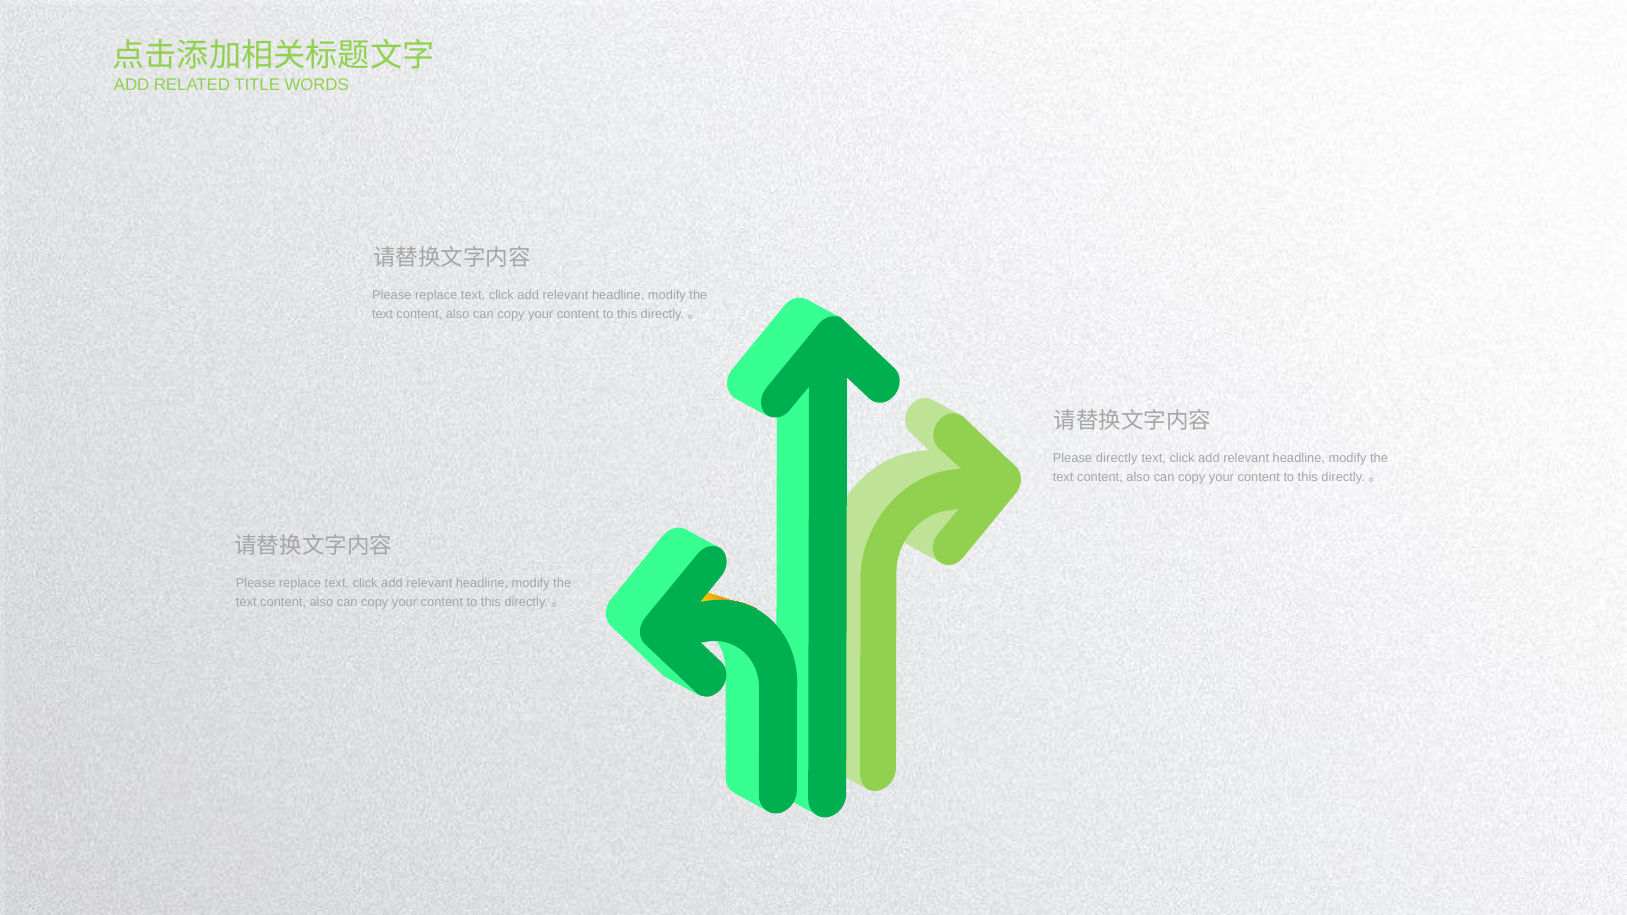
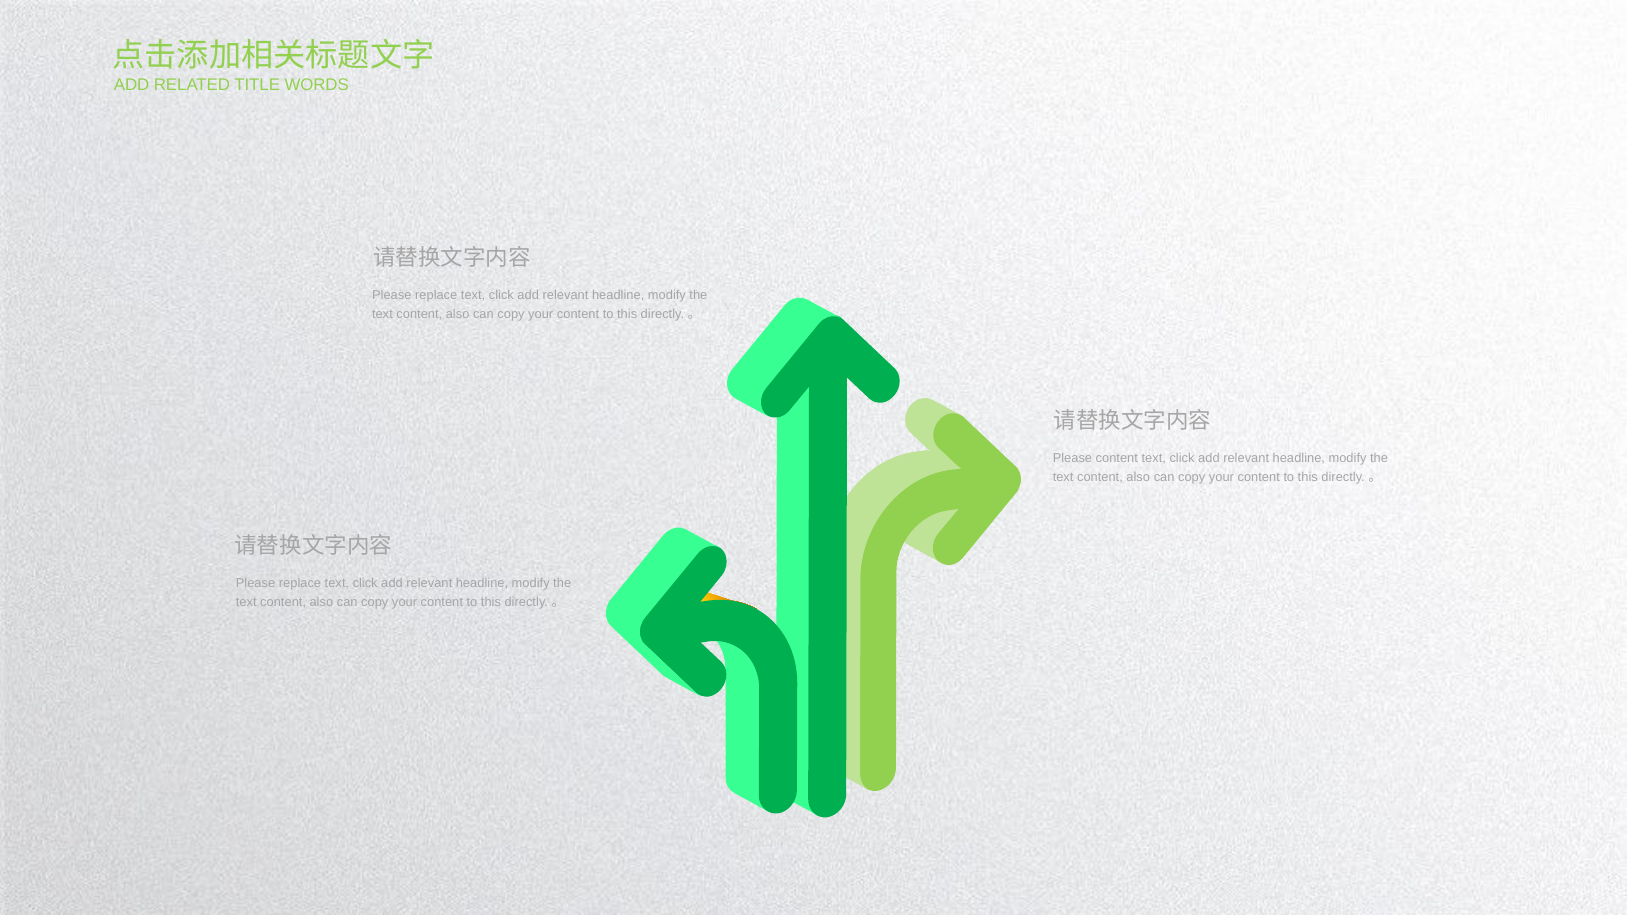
Please directly: directly -> content (1117, 459)
